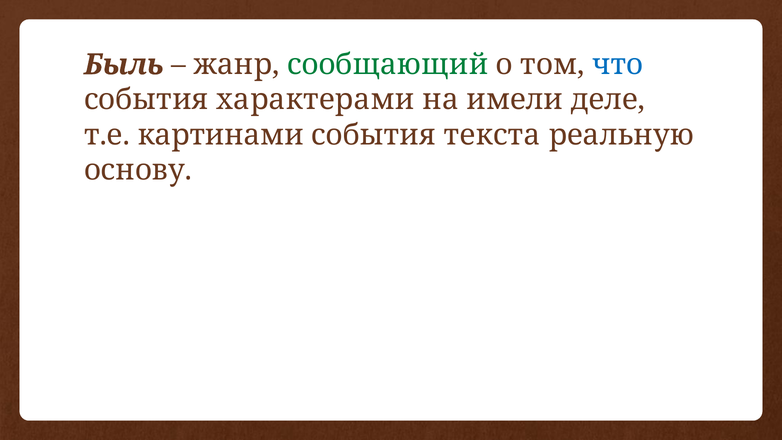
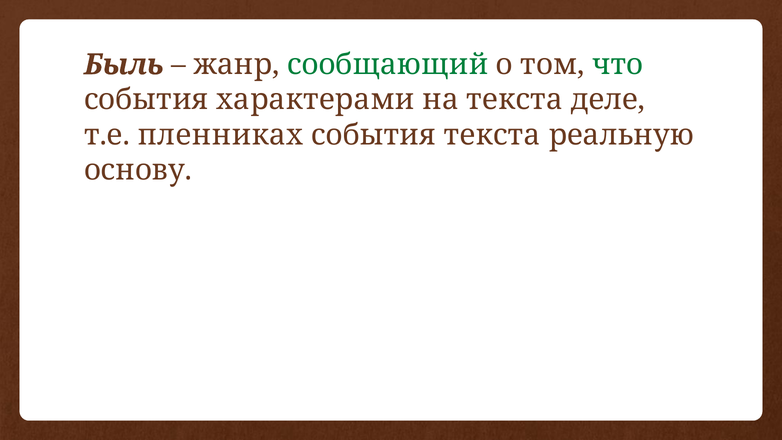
что colour: blue -> green (618, 65)
на имели: имели -> текста (515, 100)
картинами: картинами -> пленниках (221, 135)
